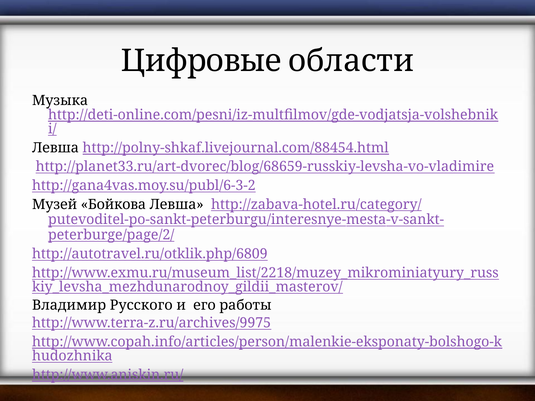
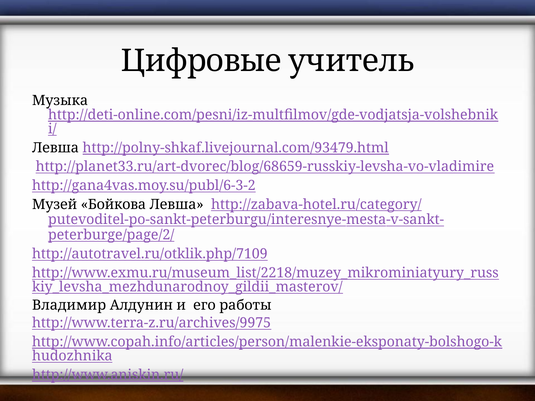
области: области -> учитель (351, 61)
http://polny-shkaf.livejournal.com/88454.html: http://polny-shkaf.livejournal.com/88454.html -> http://polny-shkaf.livejournal.com/93479.html (236, 148)
http://autotravel.ru/otklik.php/6809: http://autotravel.ru/otklik.php/6809 -> http://autotravel.ru/otklik.php/7109 (150, 254)
Русского: Русского -> Алдунин (141, 305)
